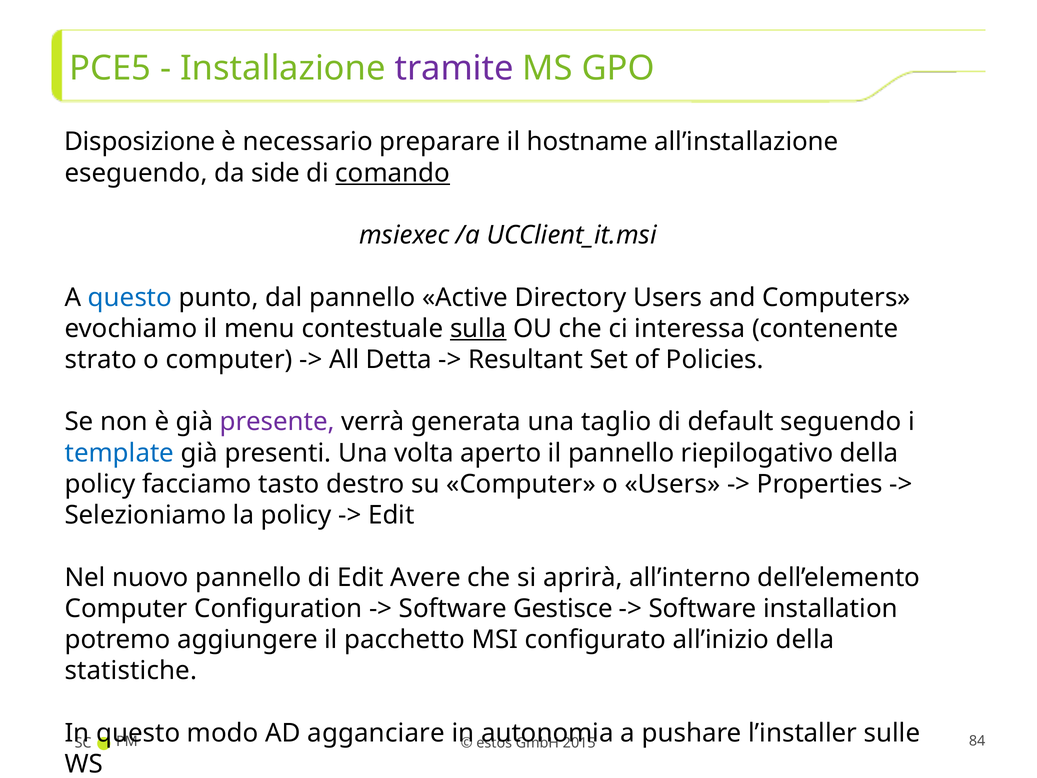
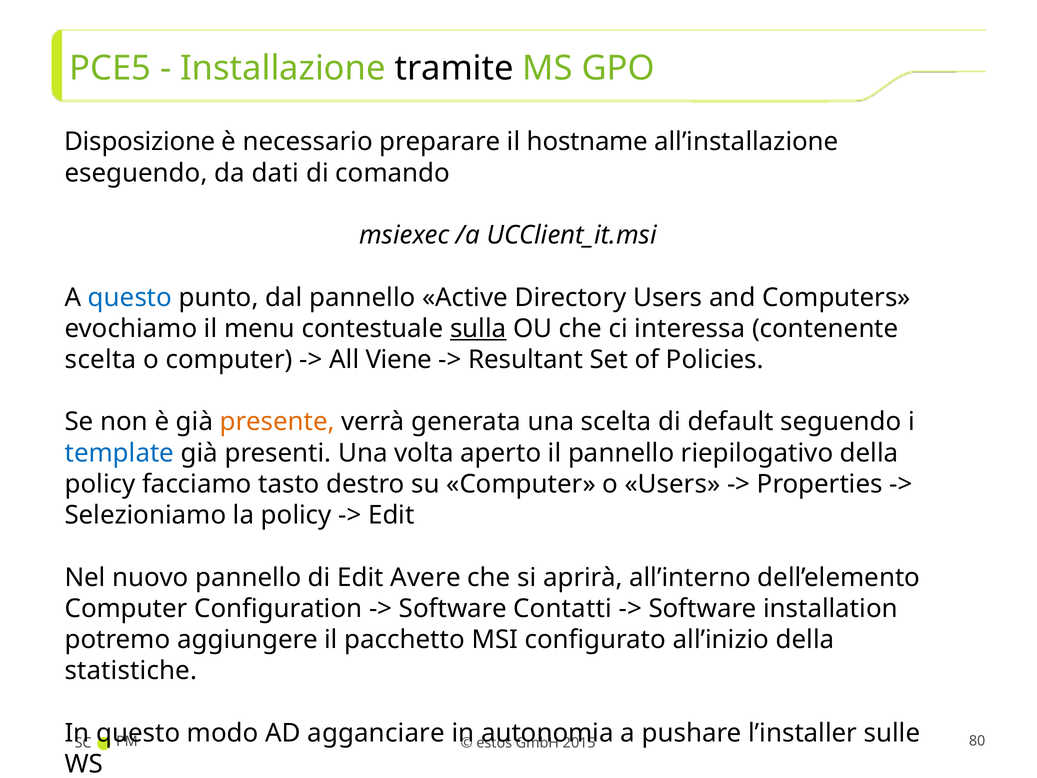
tramite colour: purple -> black (454, 68)
side: side -> dati (275, 173)
comando underline: present -> none (393, 173)
strato: strato -> scelta (101, 360)
Detta: Detta -> Viene (399, 360)
presente colour: purple -> orange (277, 422)
una taglio: taglio -> scelta (616, 422)
Gestisce: Gestisce -> Contatti (563, 608)
84: 84 -> 80 (977, 741)
